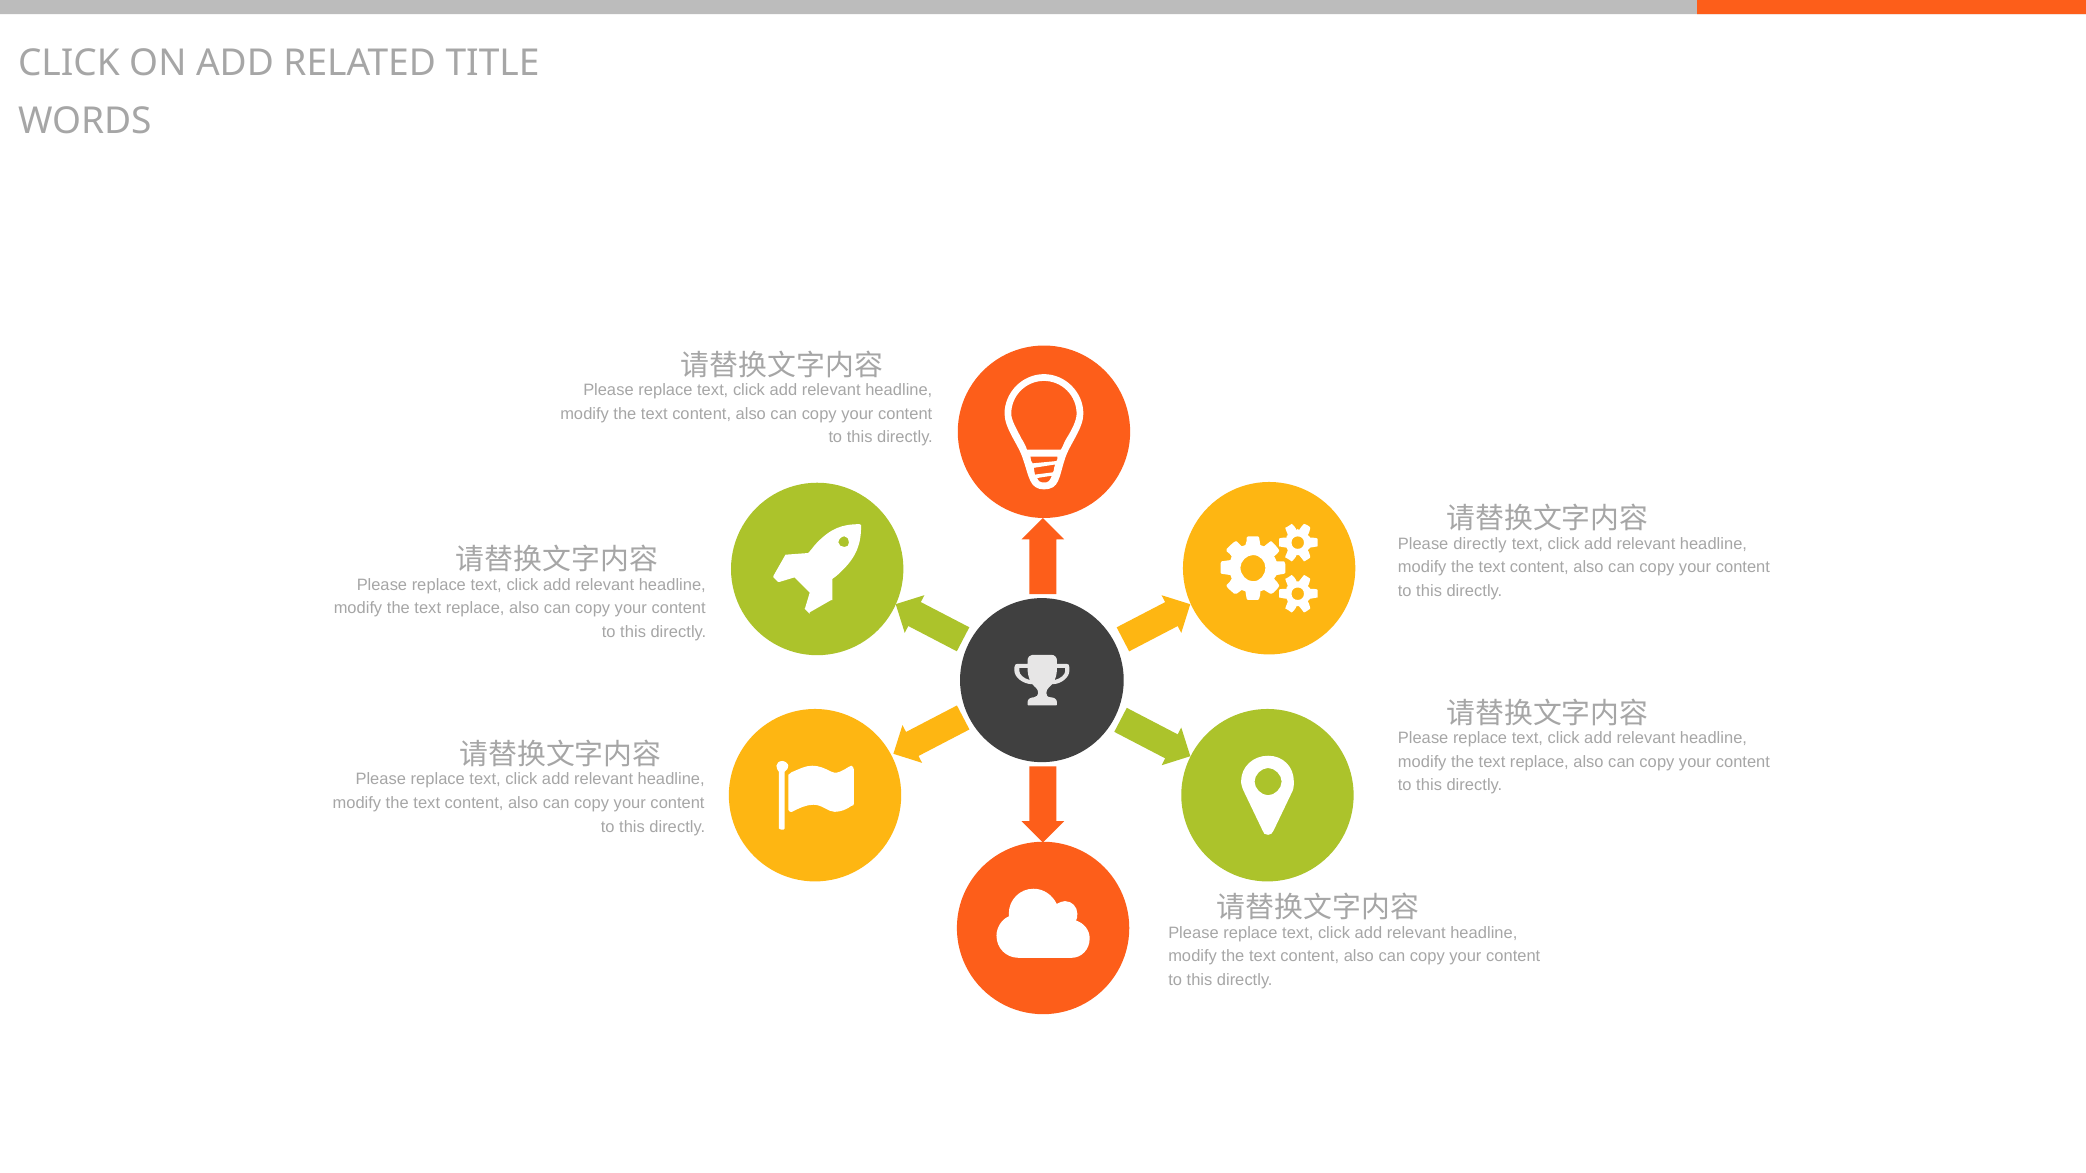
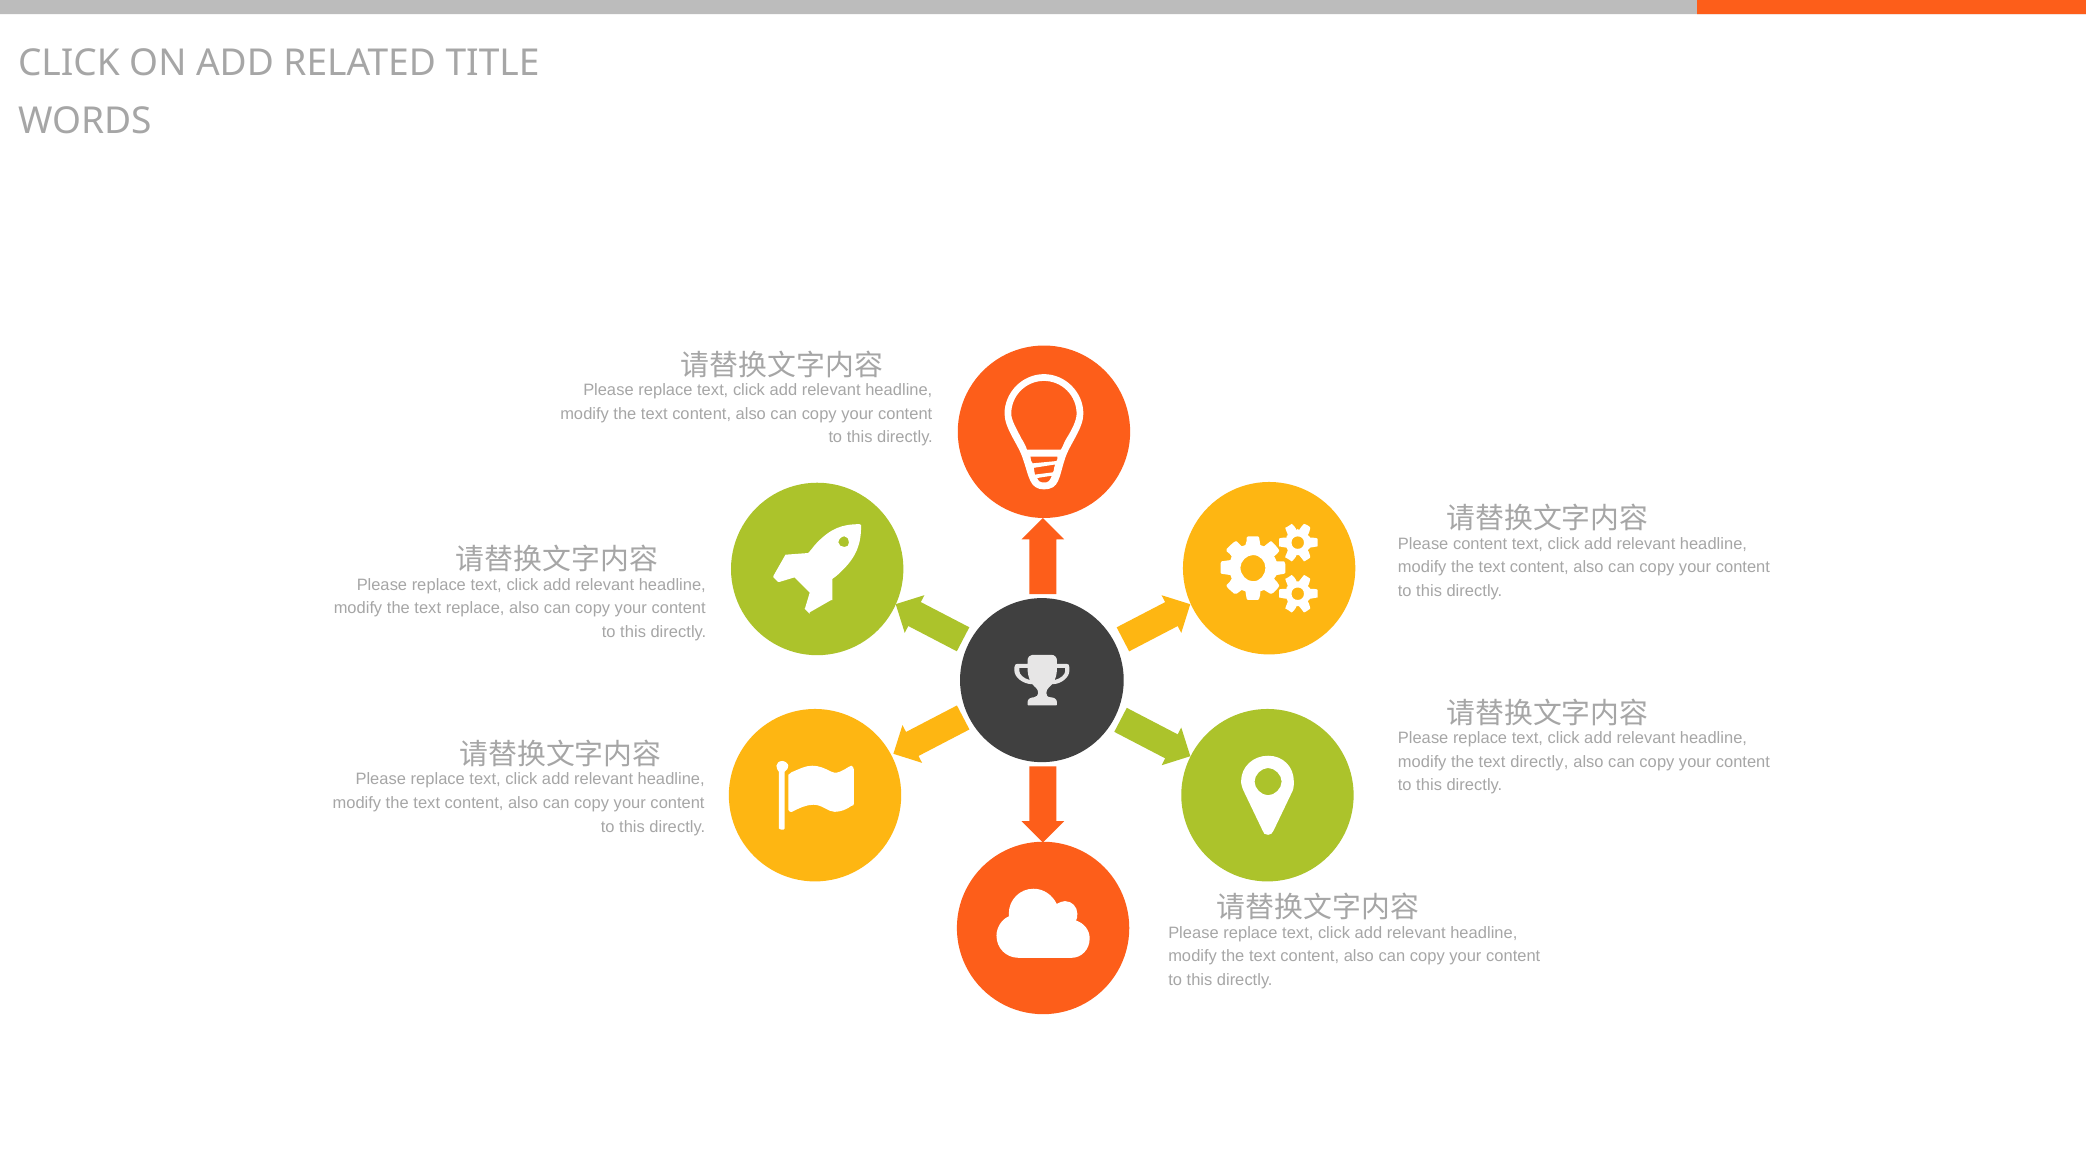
Please directly: directly -> content (1480, 544)
replace: replace -> directly (1539, 762)
